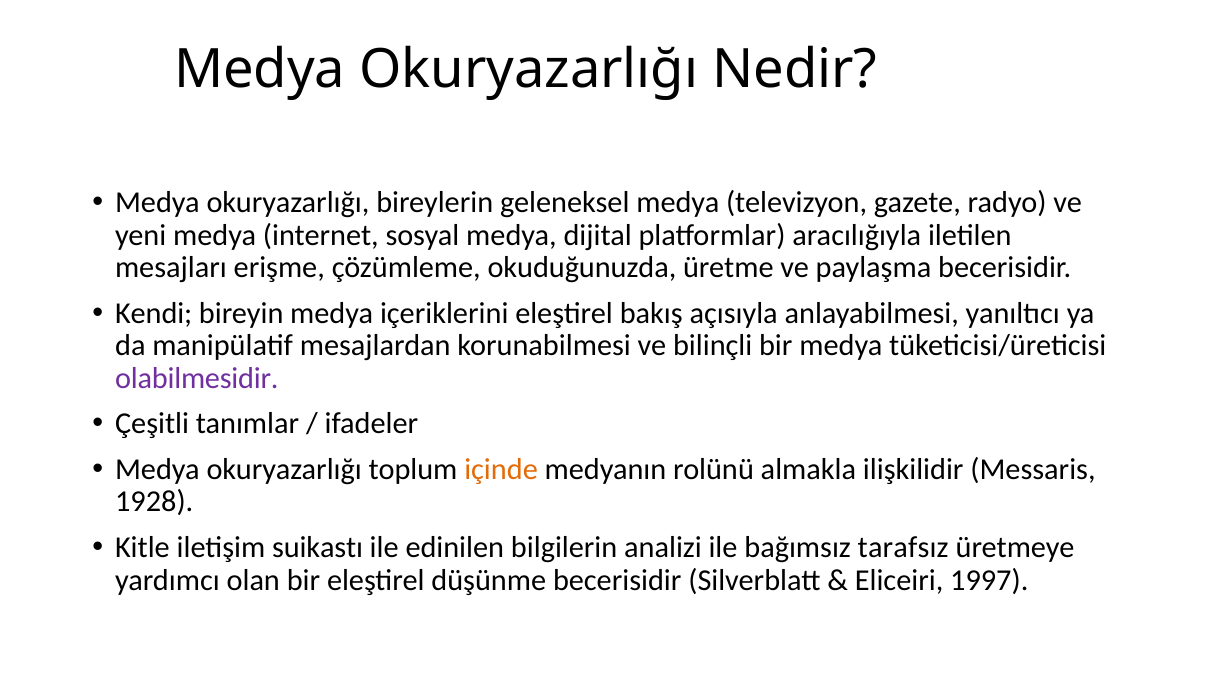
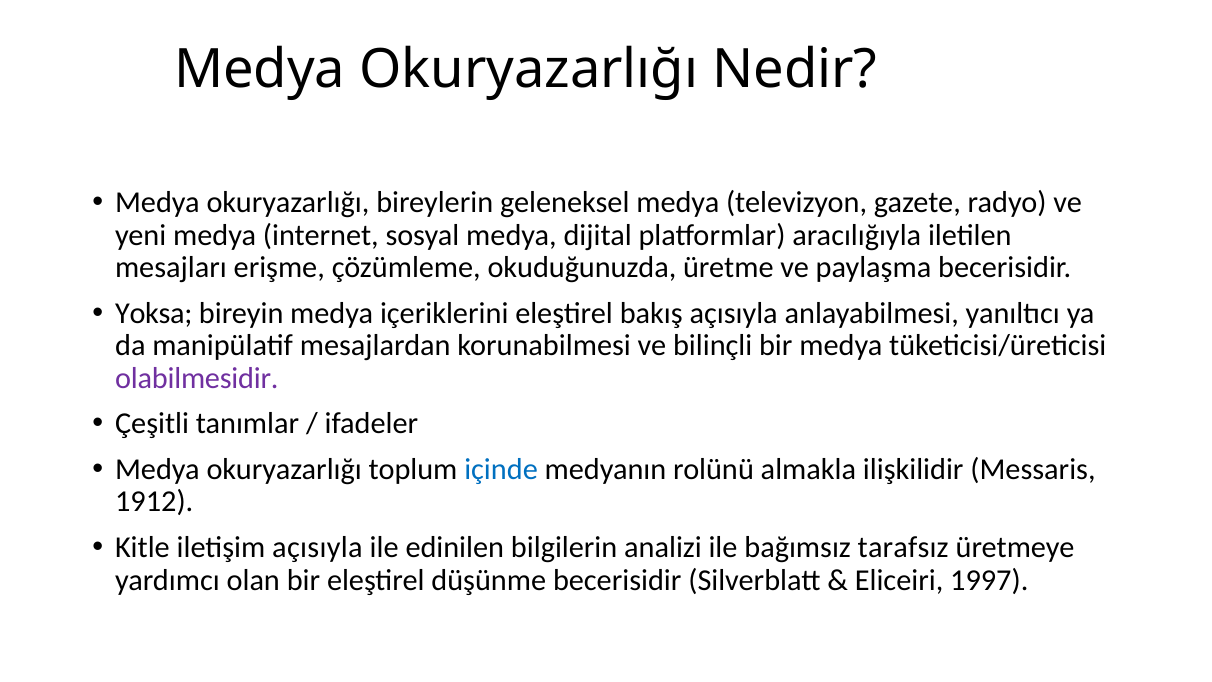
Kendi: Kendi -> Yoksa (154, 313)
içinde colour: orange -> blue (501, 469)
1928: 1928 -> 1912 (154, 502)
iletişim suikastı: suikastı -> açısıyla (317, 547)
